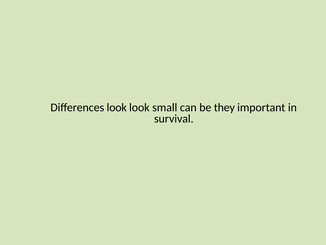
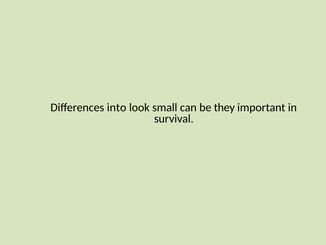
Differences look: look -> into (117, 107)
